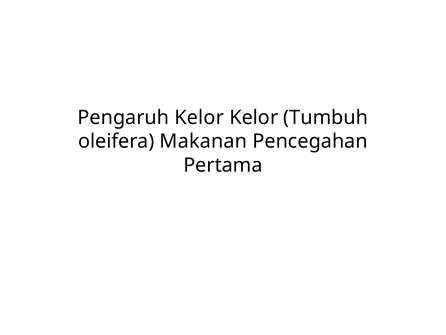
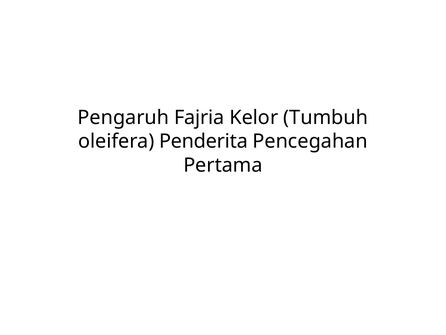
Pengaruh Kelor: Kelor -> Fajria (199, 117)
Makanan: Makanan -> Penderita (204, 141)
